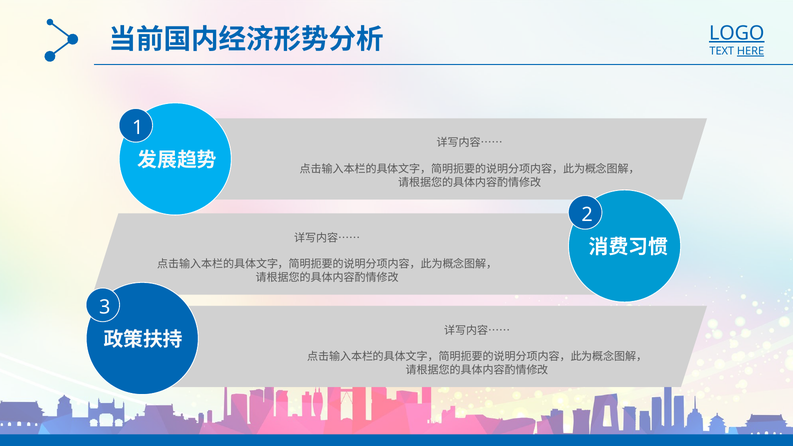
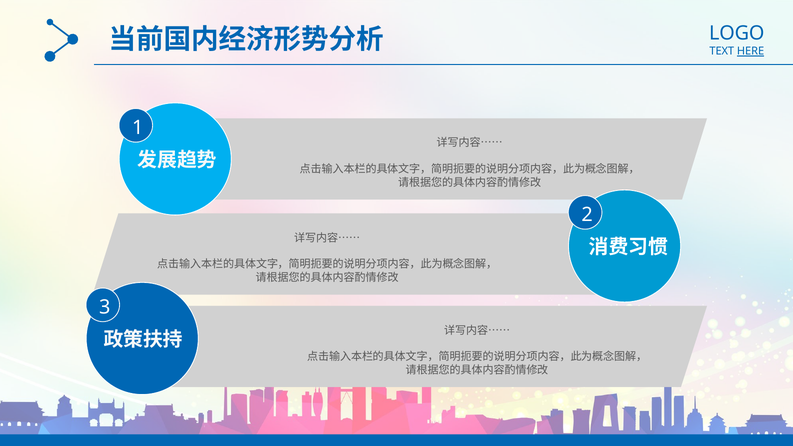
LOGO underline: present -> none (737, 33)
